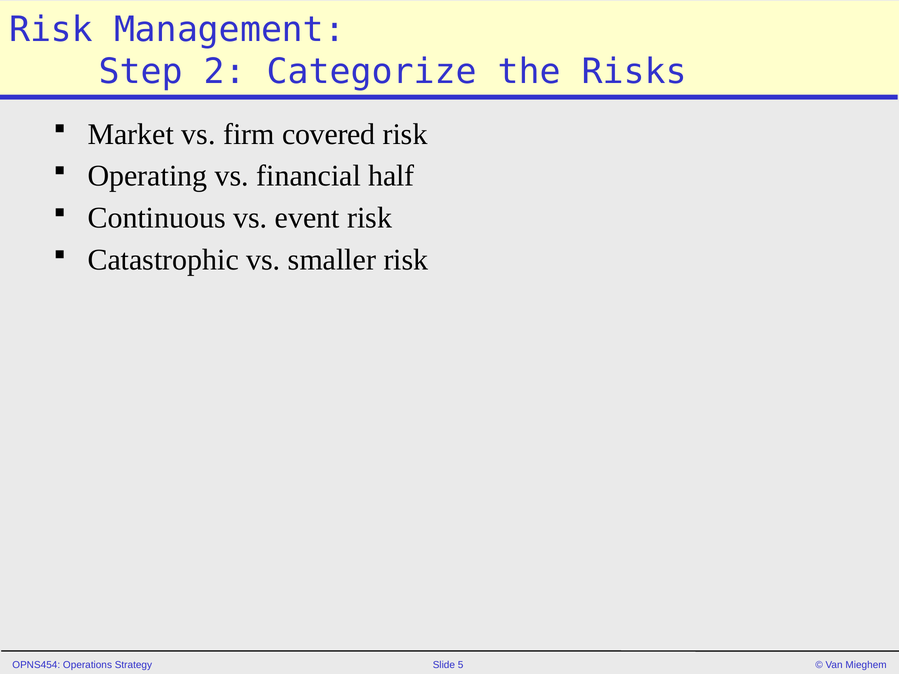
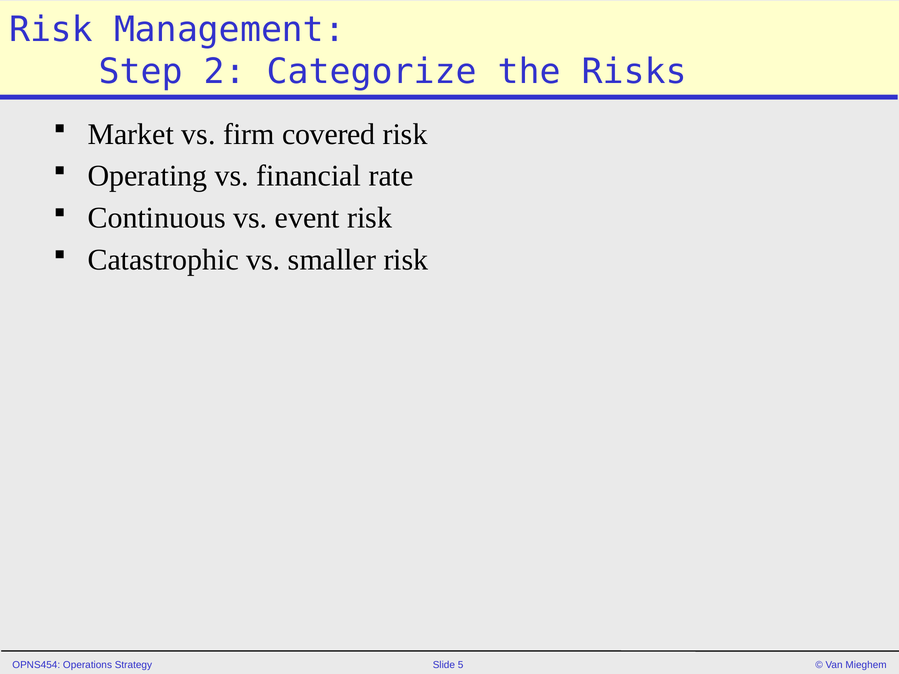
half: half -> rate (391, 176)
